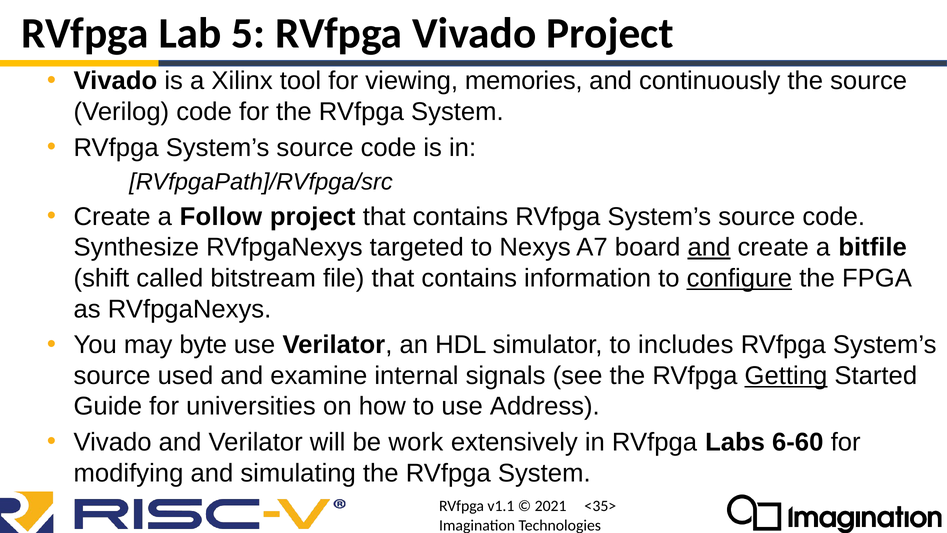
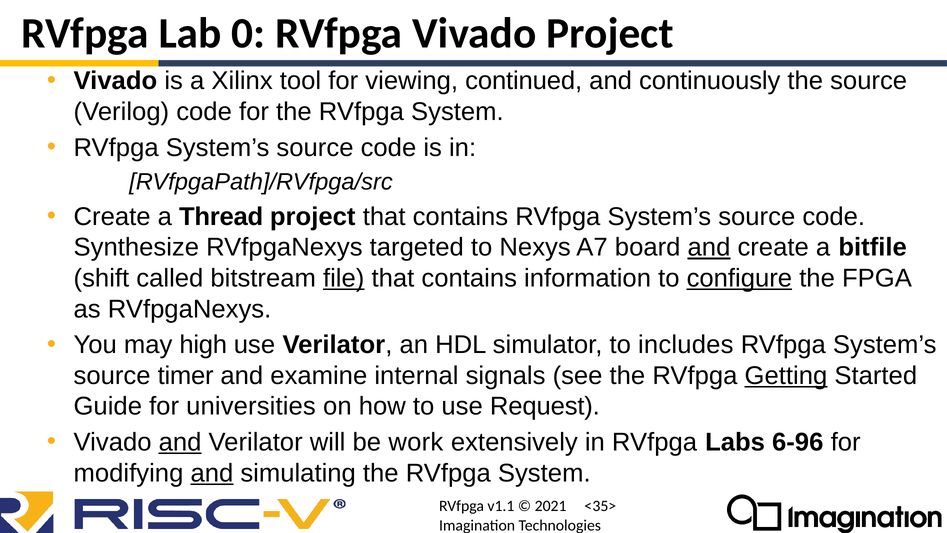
5: 5 -> 0 (248, 34)
memories: memories -> continued (524, 81)
Follow: Follow -> Thread (221, 217)
file underline: none -> present (344, 278)
byte: byte -> high (203, 345)
used: used -> timer (186, 375)
Address: Address -> Request (545, 406)
and underline: none -> present (180, 442)
6-60: 6-60 -> 6-96 (798, 442)
and underline: none -> present (212, 473)
